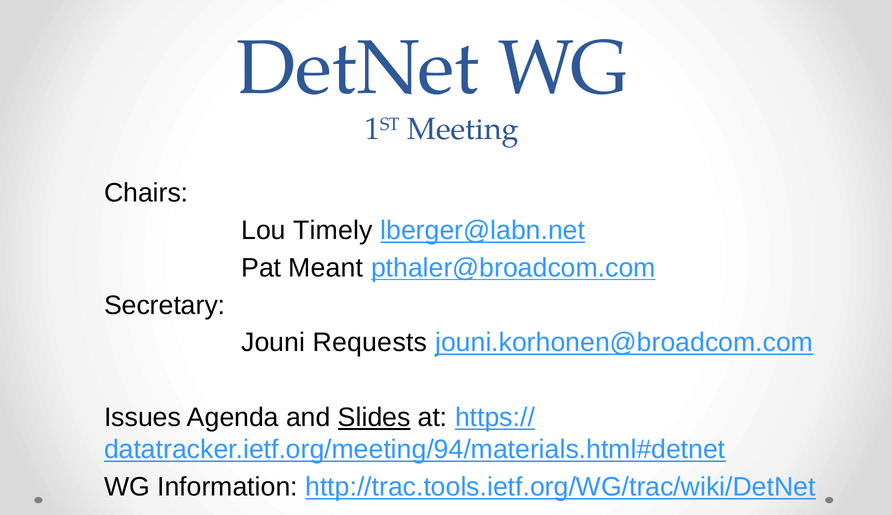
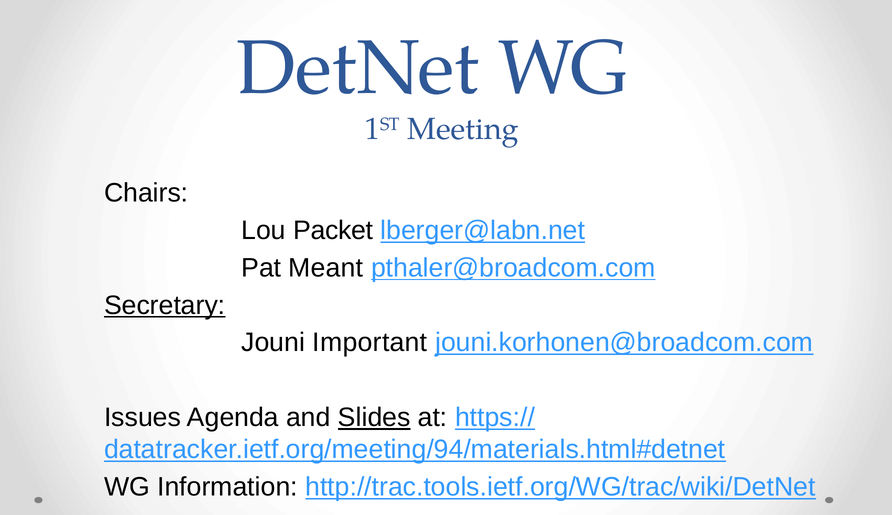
Timely: Timely -> Packet (333, 230)
Secretary underline: none -> present (165, 305)
Requests: Requests -> Important (370, 342)
